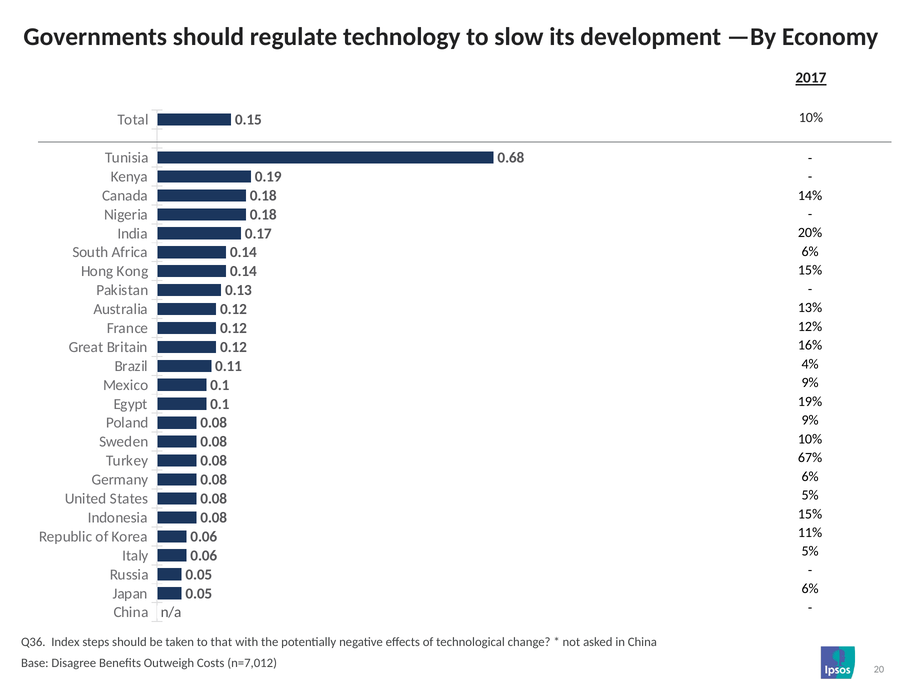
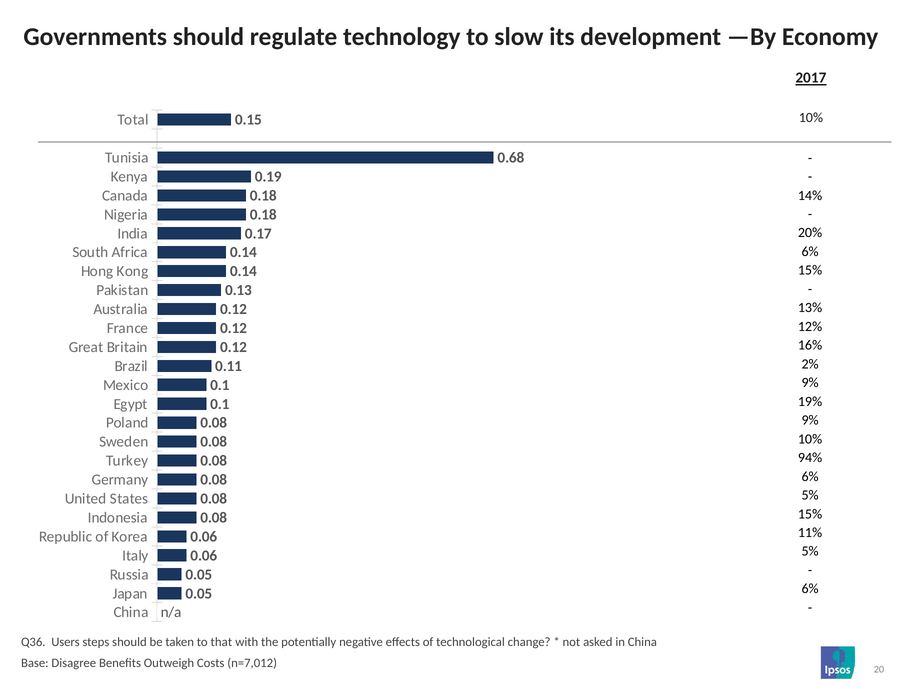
4%: 4% -> 2% (810, 364)
67%: 67% -> 94% (810, 457)
Index: Index -> Users (65, 642)
